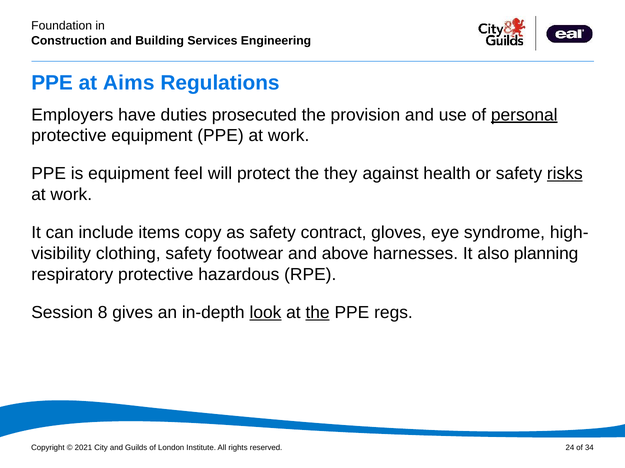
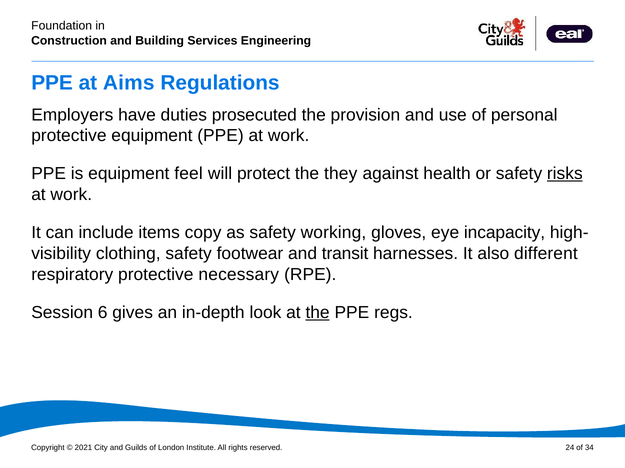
personal underline: present -> none (524, 115)
contract: contract -> working (333, 233)
syndrome: syndrome -> incapacity (505, 233)
above: above -> transit (345, 254)
planning: planning -> different (546, 254)
hazardous: hazardous -> necessary (239, 275)
8: 8 -> 6 (103, 313)
look underline: present -> none (265, 313)
